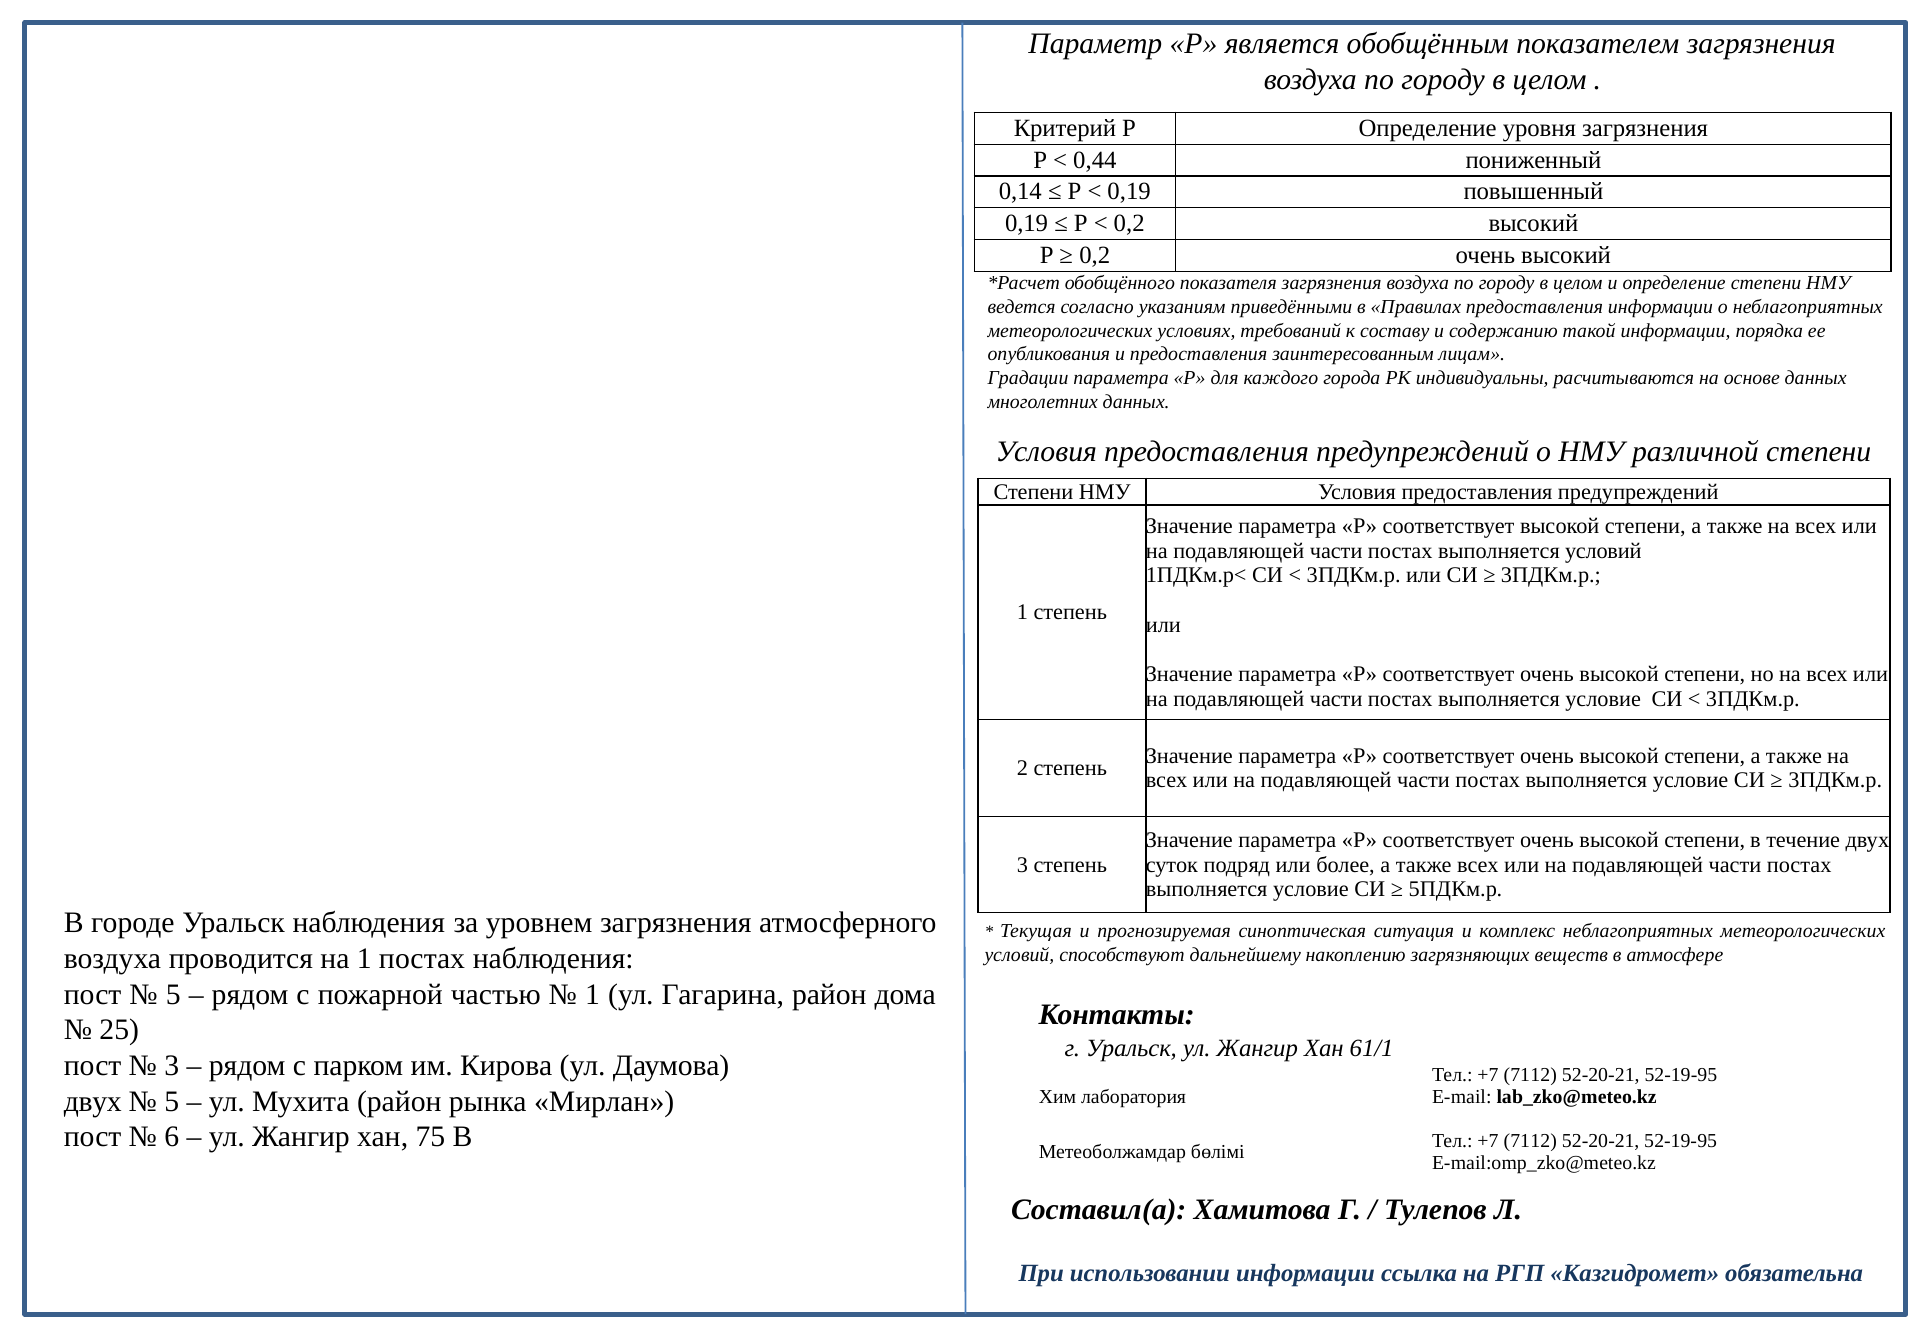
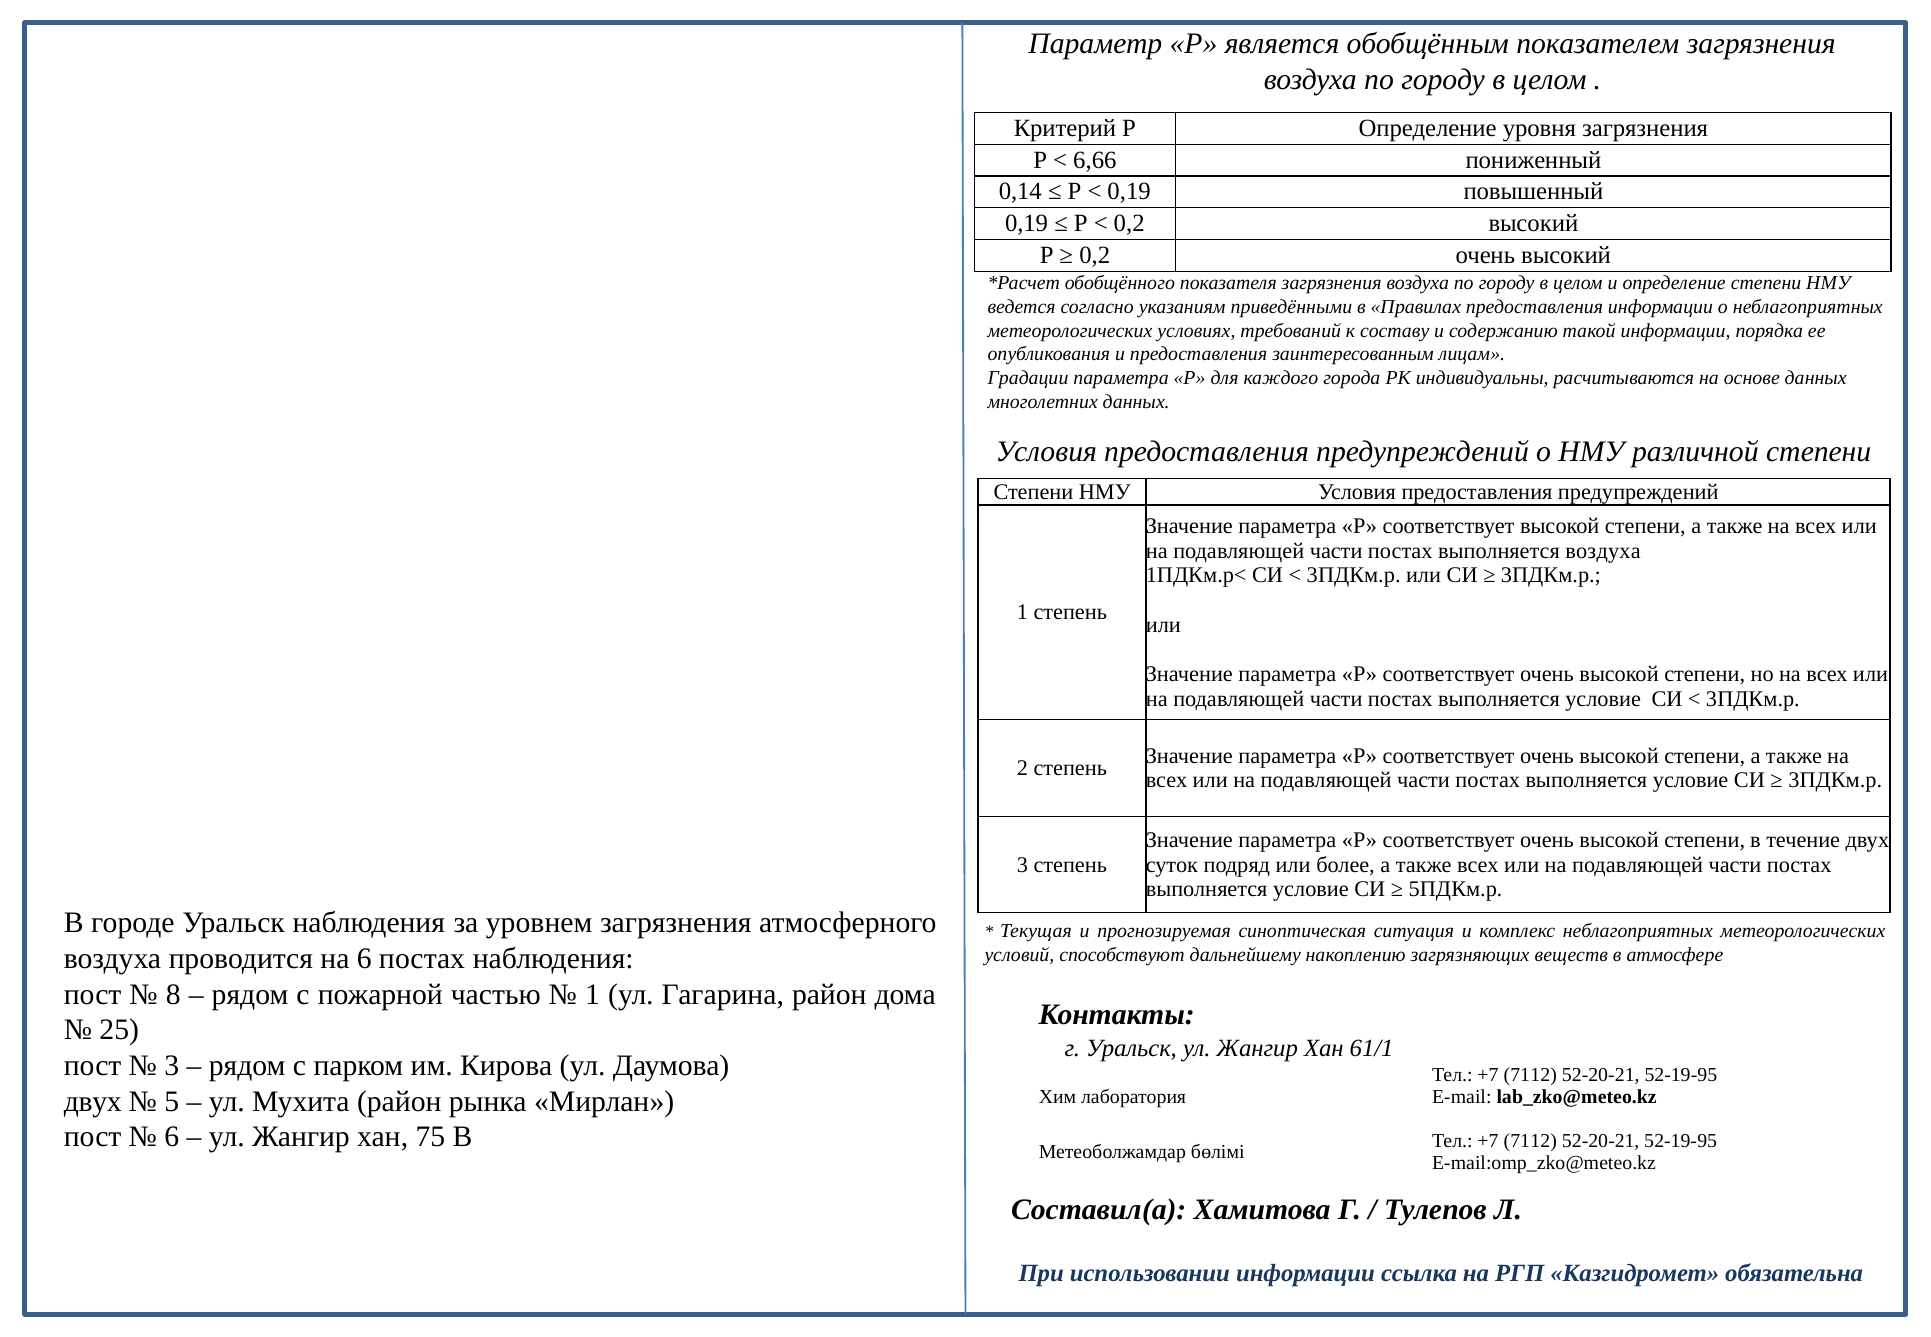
0,44: 0,44 -> 6,66 (1095, 160)
выполняется условий: условий -> воздуха (1603, 551)
на 1: 1 -> 6 (364, 958)
5: 5 -> 8 (173, 994)
